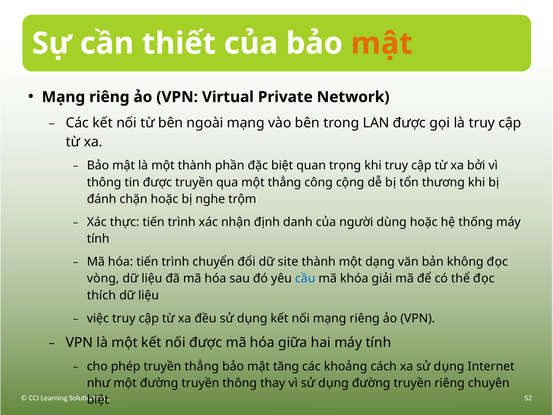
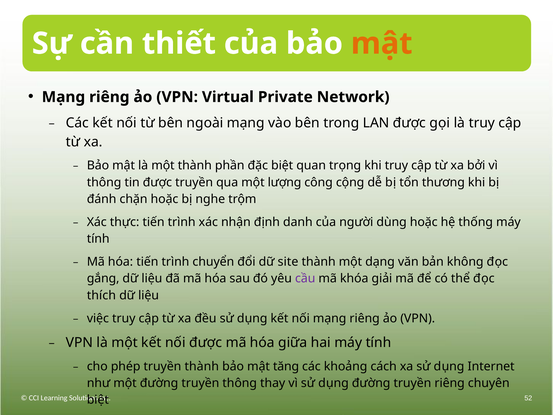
một thẳng: thẳng -> lượng (285, 182)
vòng: vòng -> gắng (103, 278)
cầu colour: blue -> purple (305, 278)
truyền thẳng: thẳng -> thành (202, 366)
